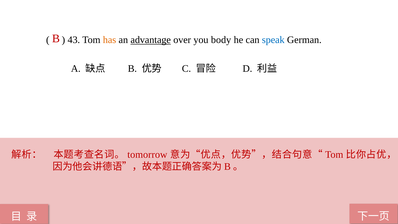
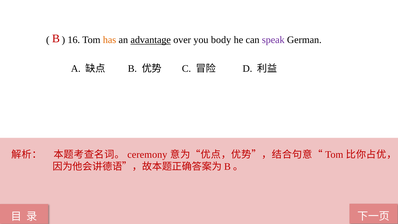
43: 43 -> 16 (74, 40)
speak colour: blue -> purple (273, 40)
tomorrow: tomorrow -> ceremony (147, 155)
